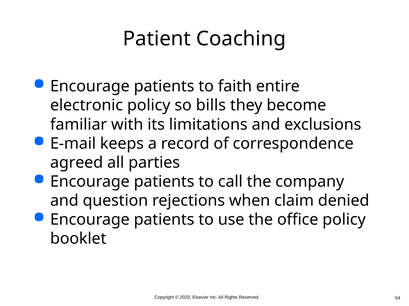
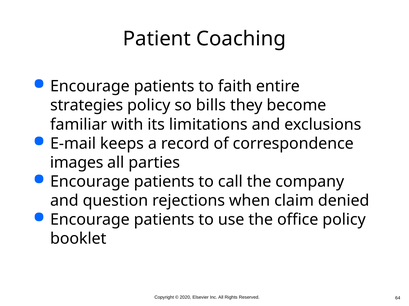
electronic: electronic -> strategies (87, 106)
agreed: agreed -> images (77, 163)
